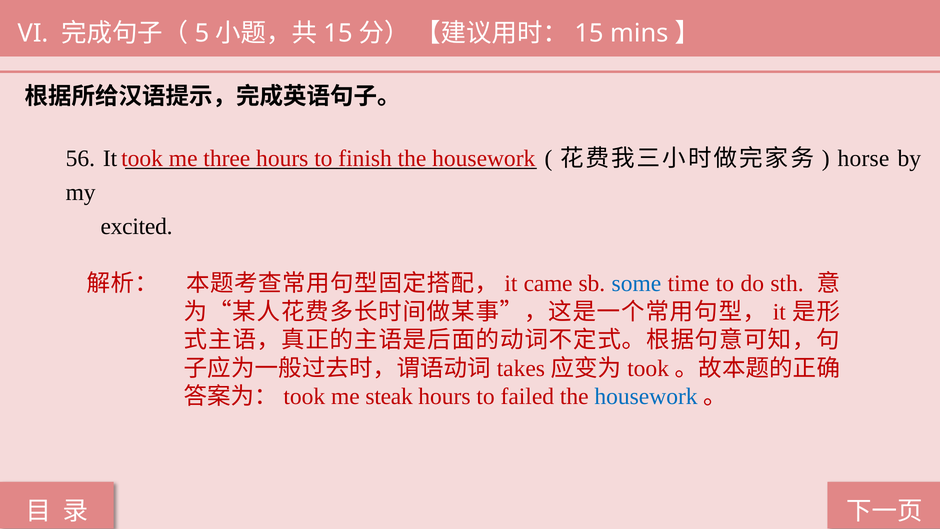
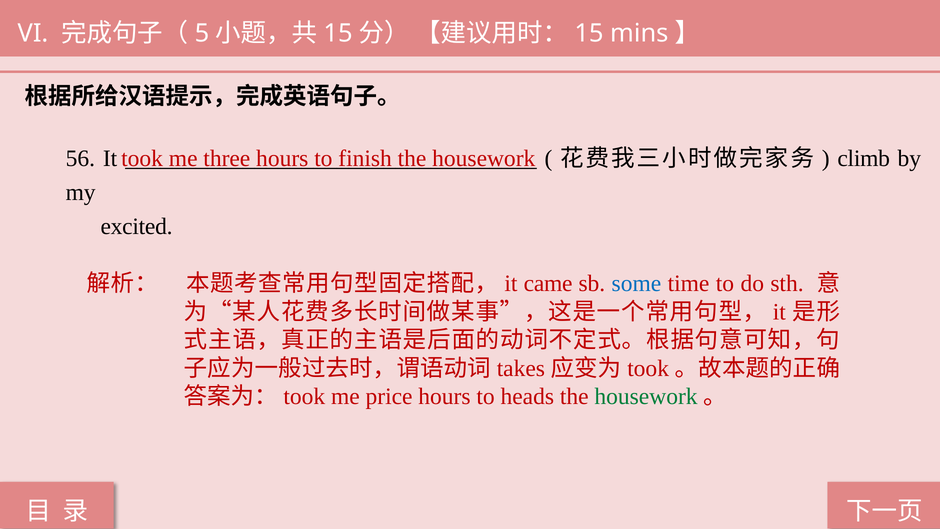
horse: horse -> climb (864, 158)
steak: steak -> price (389, 396)
failed: failed -> heads (527, 396)
housework colour: blue -> green (646, 396)
